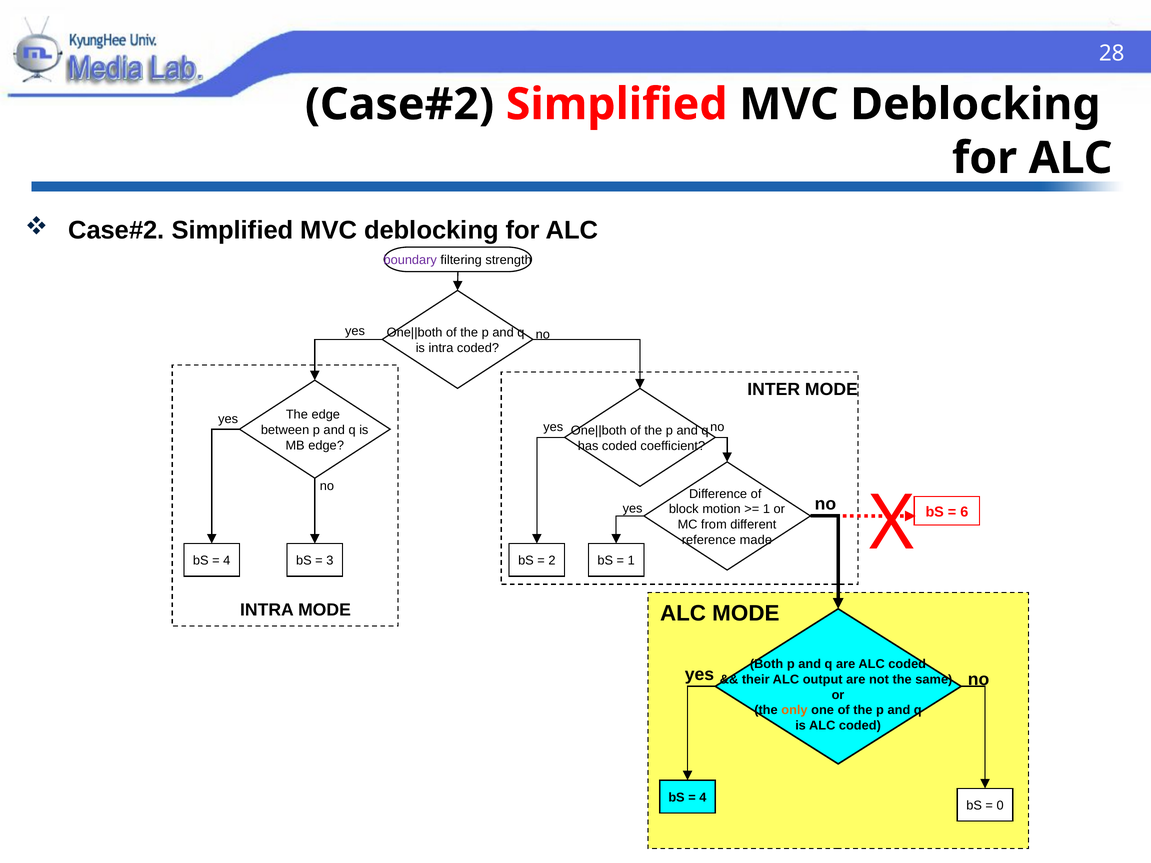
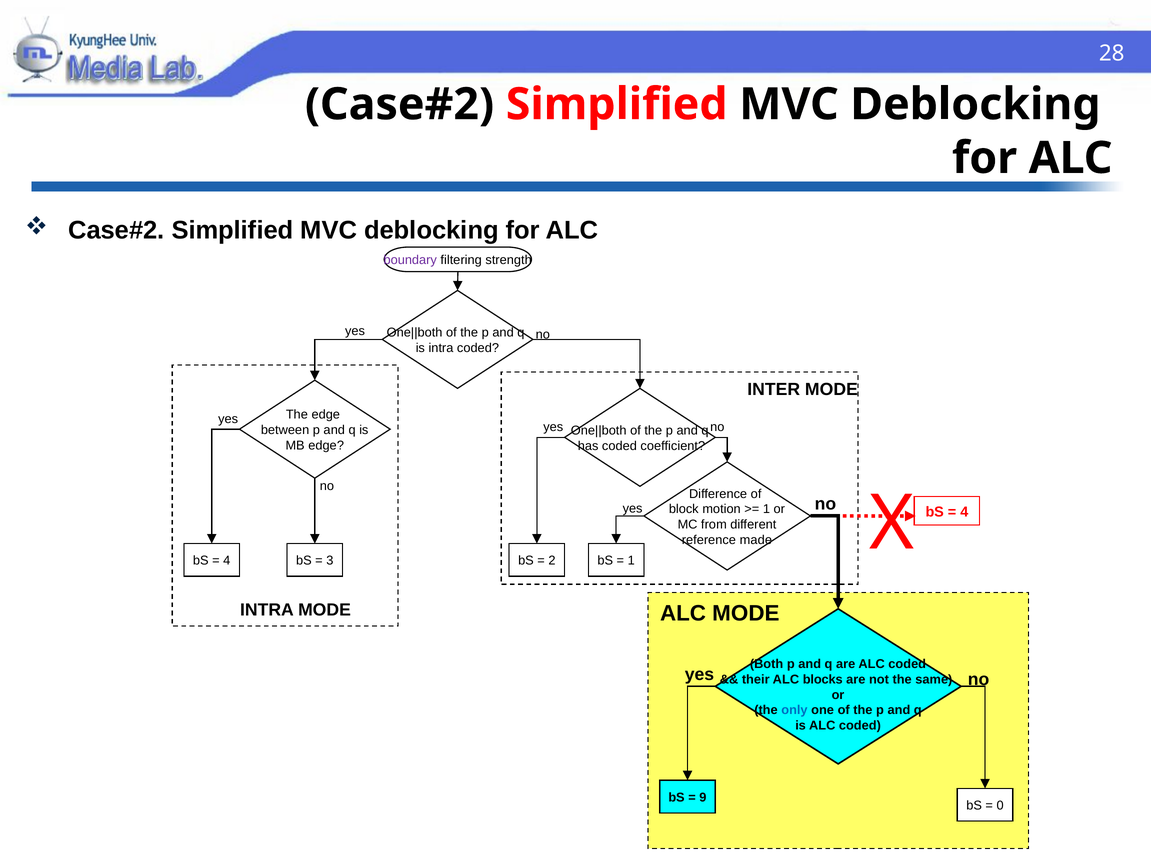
6: 6 -> 4 (964, 512)
output: output -> blocks (823, 680)
only colour: orange -> blue (794, 710)
4: 4 -> 9 (703, 798)
